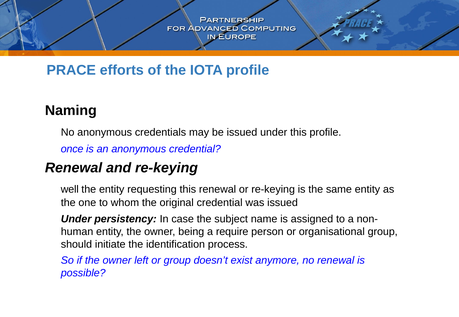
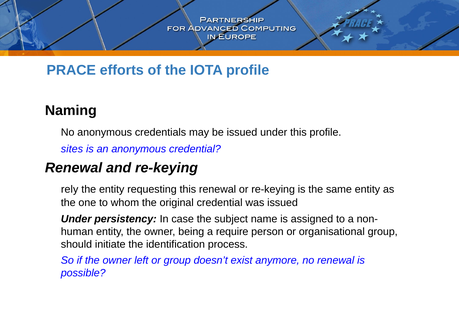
once: once -> sites (72, 150)
well: well -> rely (70, 190)
